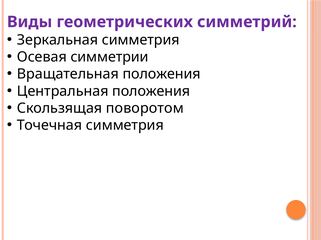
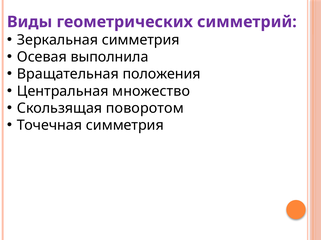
симметрии: симметрии -> выполнила (110, 57)
Центральная положения: положения -> множество (151, 91)
